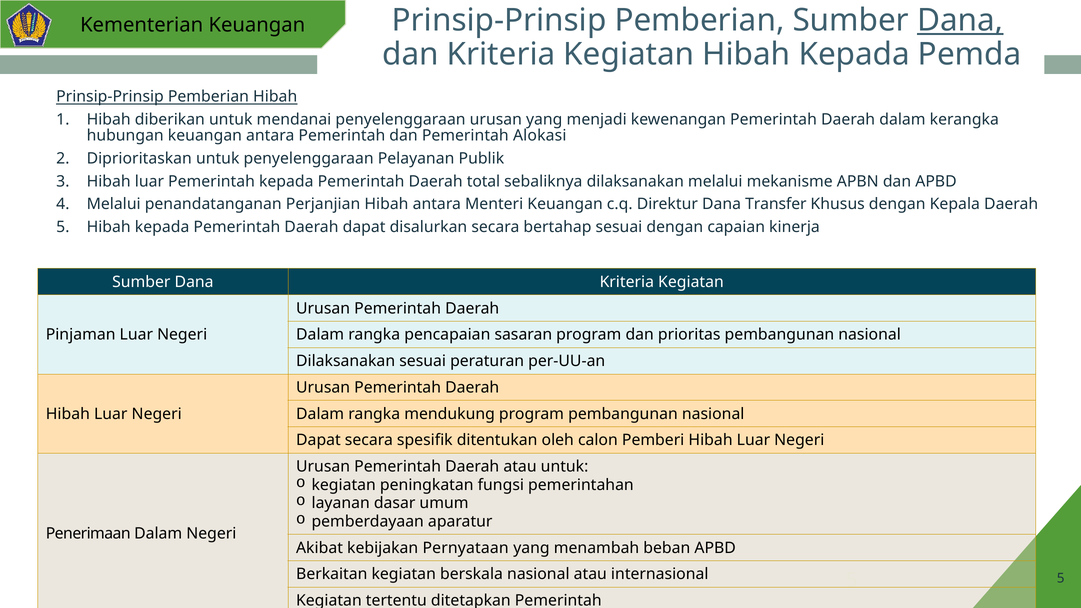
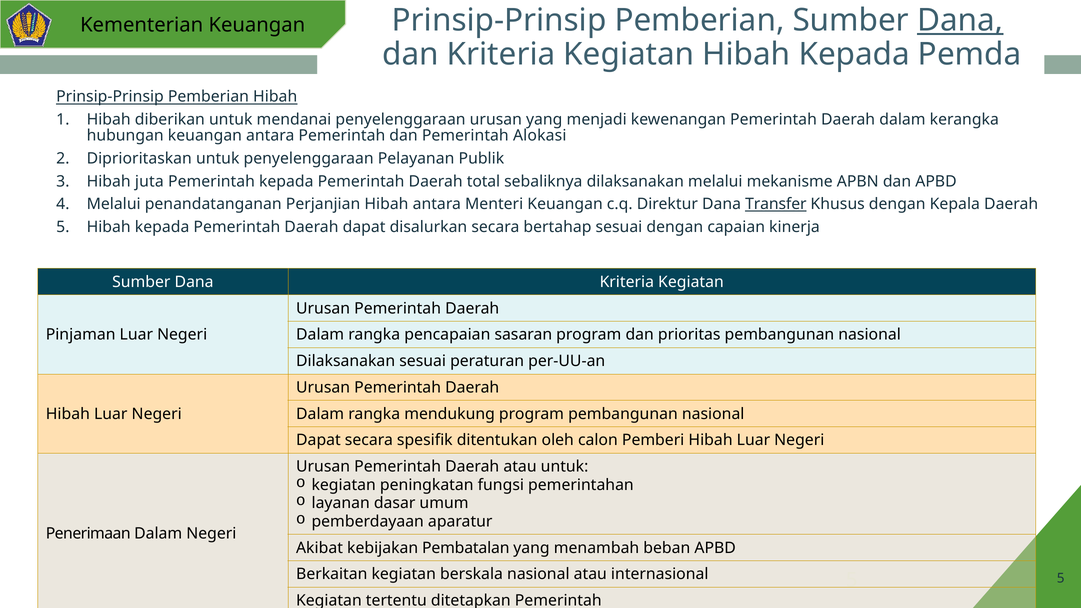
luar: luar -> juta (149, 181)
Transfer underline: none -> present (776, 204)
Pernyataan: Pernyataan -> Pembatalan (466, 548)
